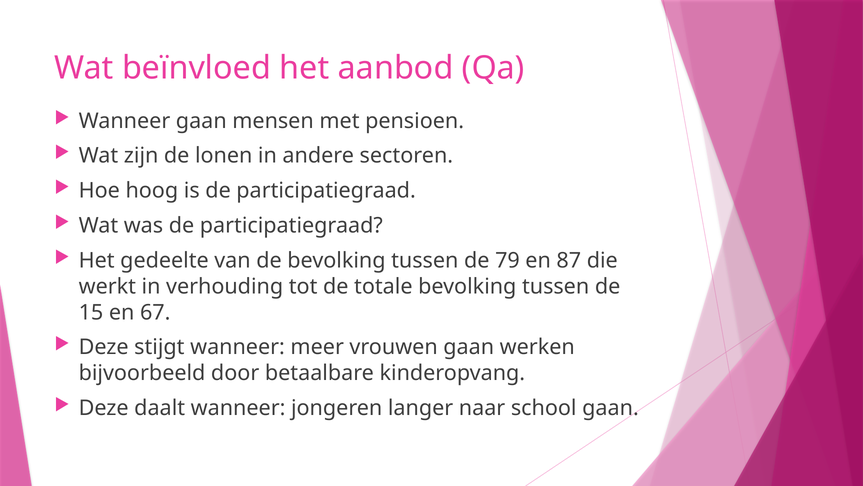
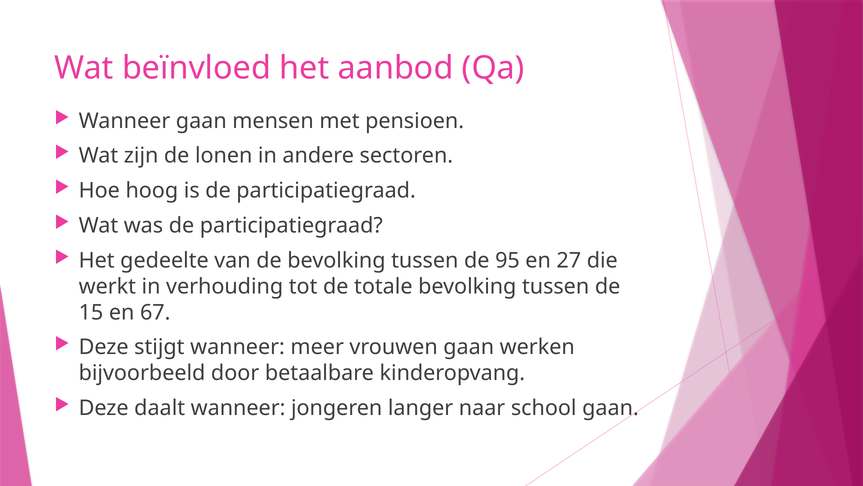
79: 79 -> 95 (507, 260)
87: 87 -> 27 (569, 260)
